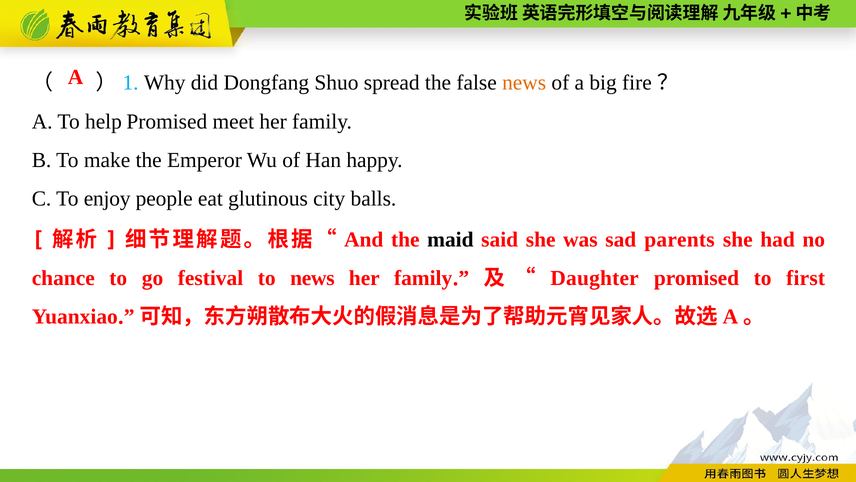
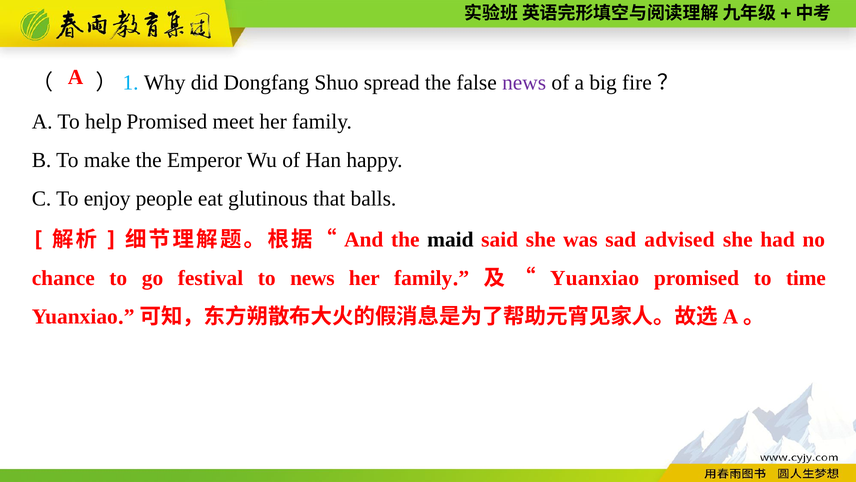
news colour: orange -> purple (524, 83)
city: city -> that (329, 198)
parents: parents -> advised (679, 240)
Daughter: Daughter -> Yuanxiao (595, 278)
first: first -> time (806, 278)
